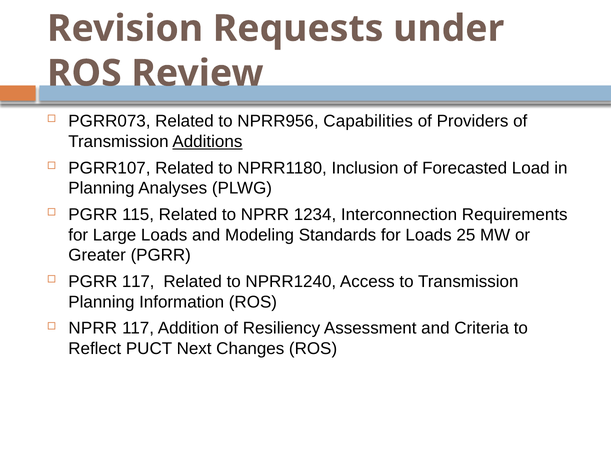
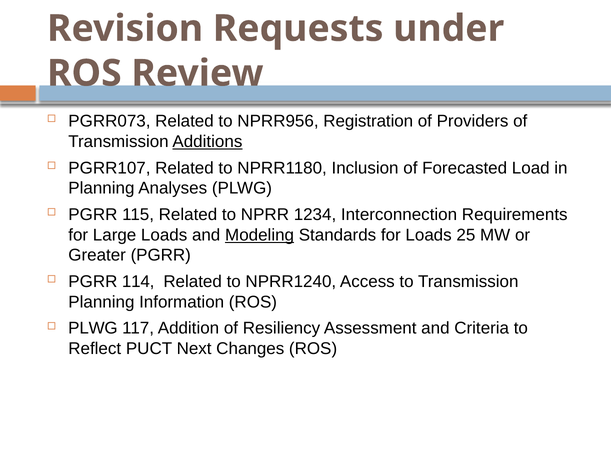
Capabilities: Capabilities -> Registration (368, 121)
Modeling underline: none -> present (260, 235)
PGRR 117: 117 -> 114 (138, 282)
NPRR: NPRR -> PLWG (93, 328)
